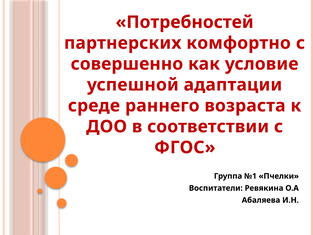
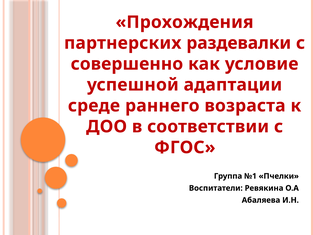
Потребностей: Потребностей -> Прохождения (185, 22)
комфортно: комфортно -> раздевалки (239, 43)
